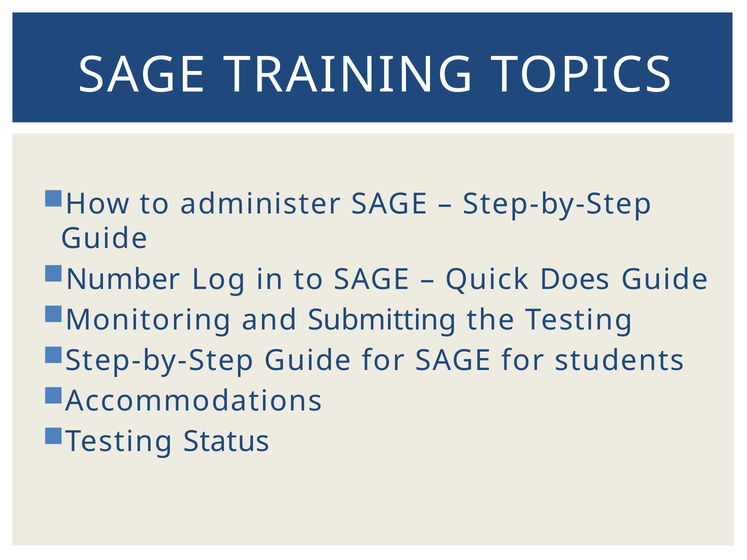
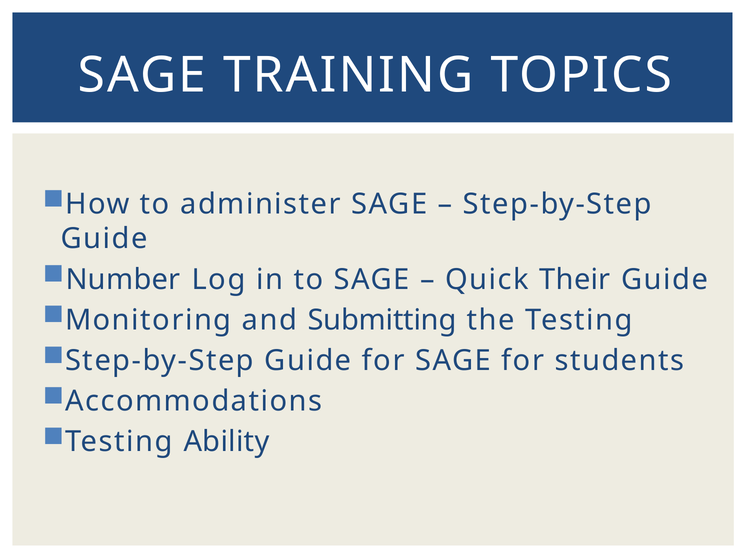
Does: Does -> Their (575, 280)
Status: Status -> Ability (227, 442)
